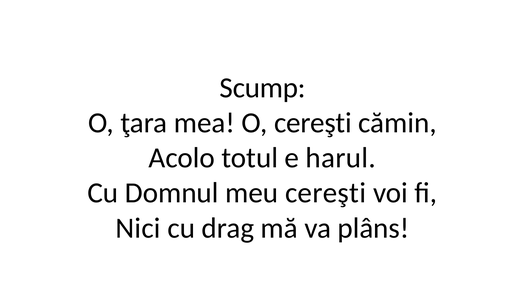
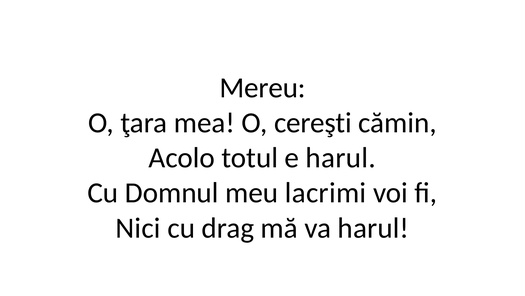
Scump: Scump -> Mereu (263, 88)
meu cereşti: cereşti -> lacrimi (326, 193)
va plâns: plâns -> harul (373, 228)
